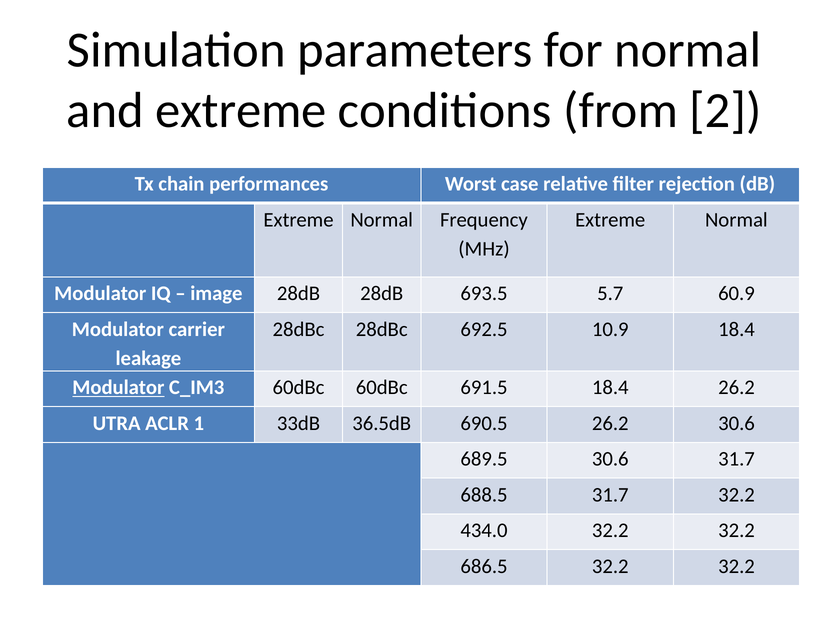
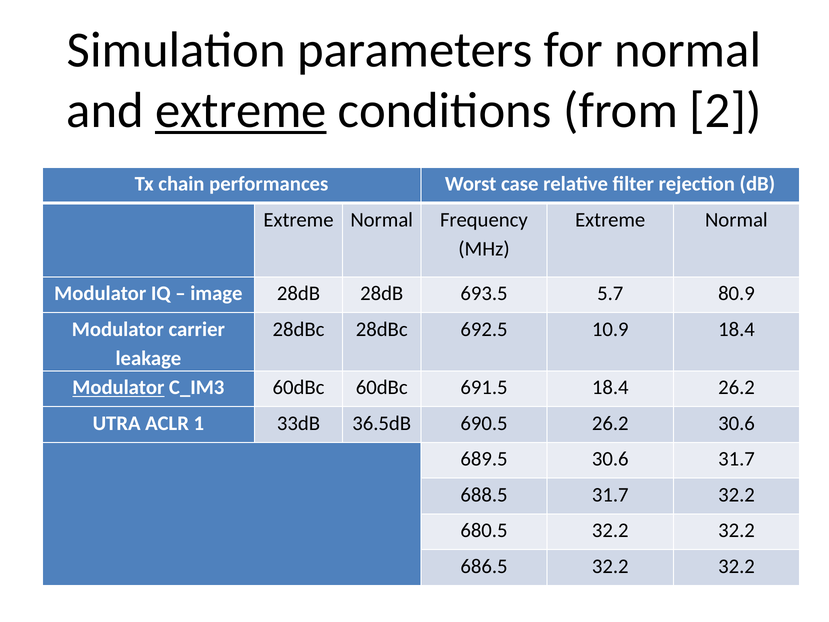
extreme underline: none -> present (241, 111)
60.9: 60.9 -> 80.9 (736, 293)
434.0: 434.0 -> 680.5 (484, 530)
